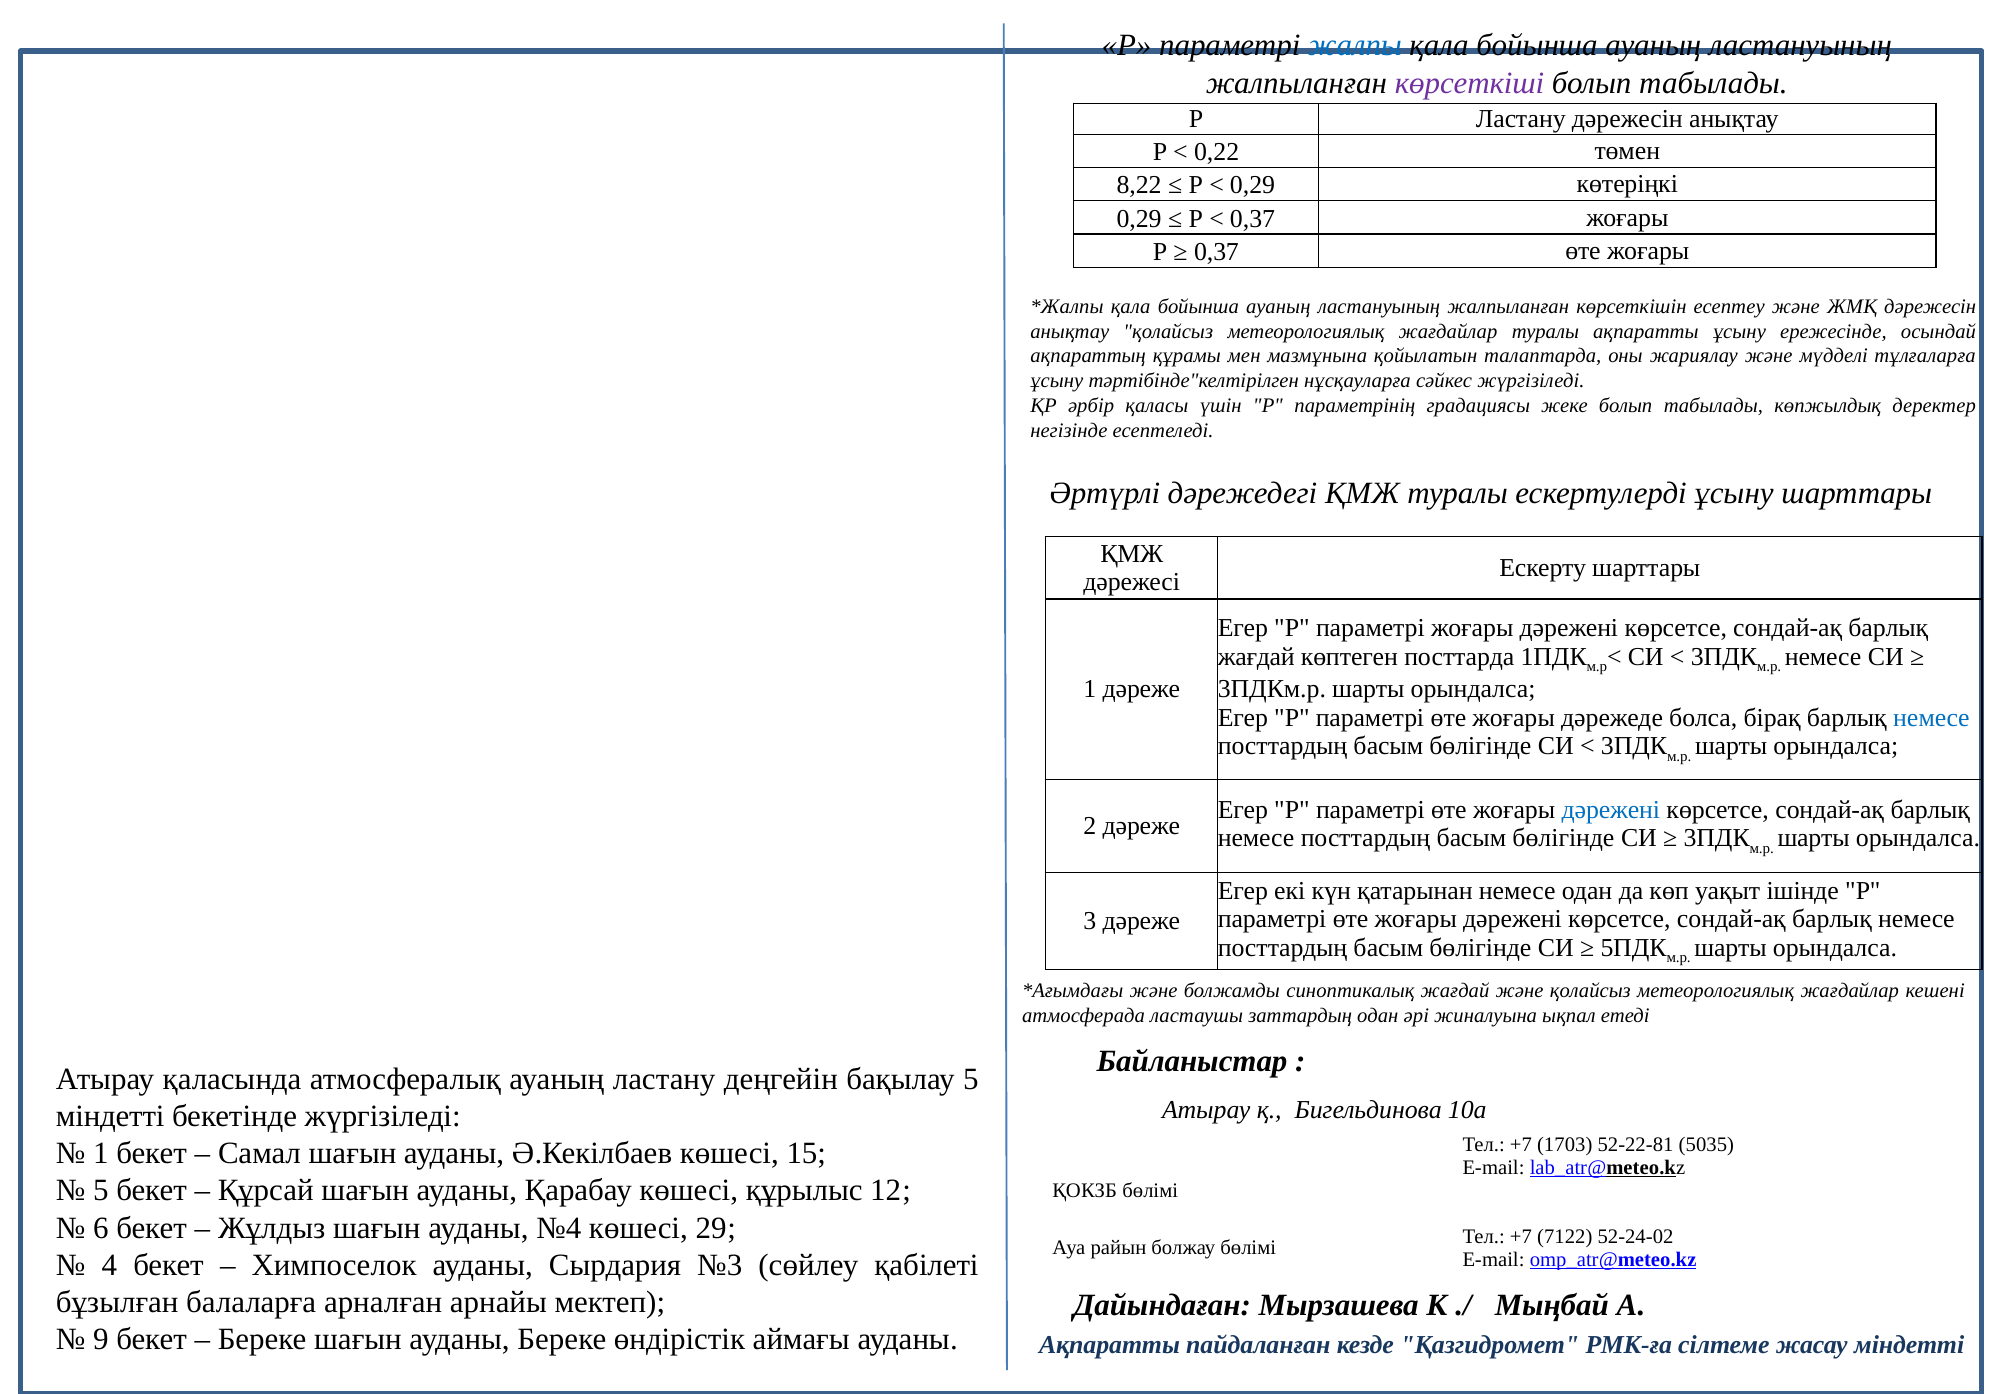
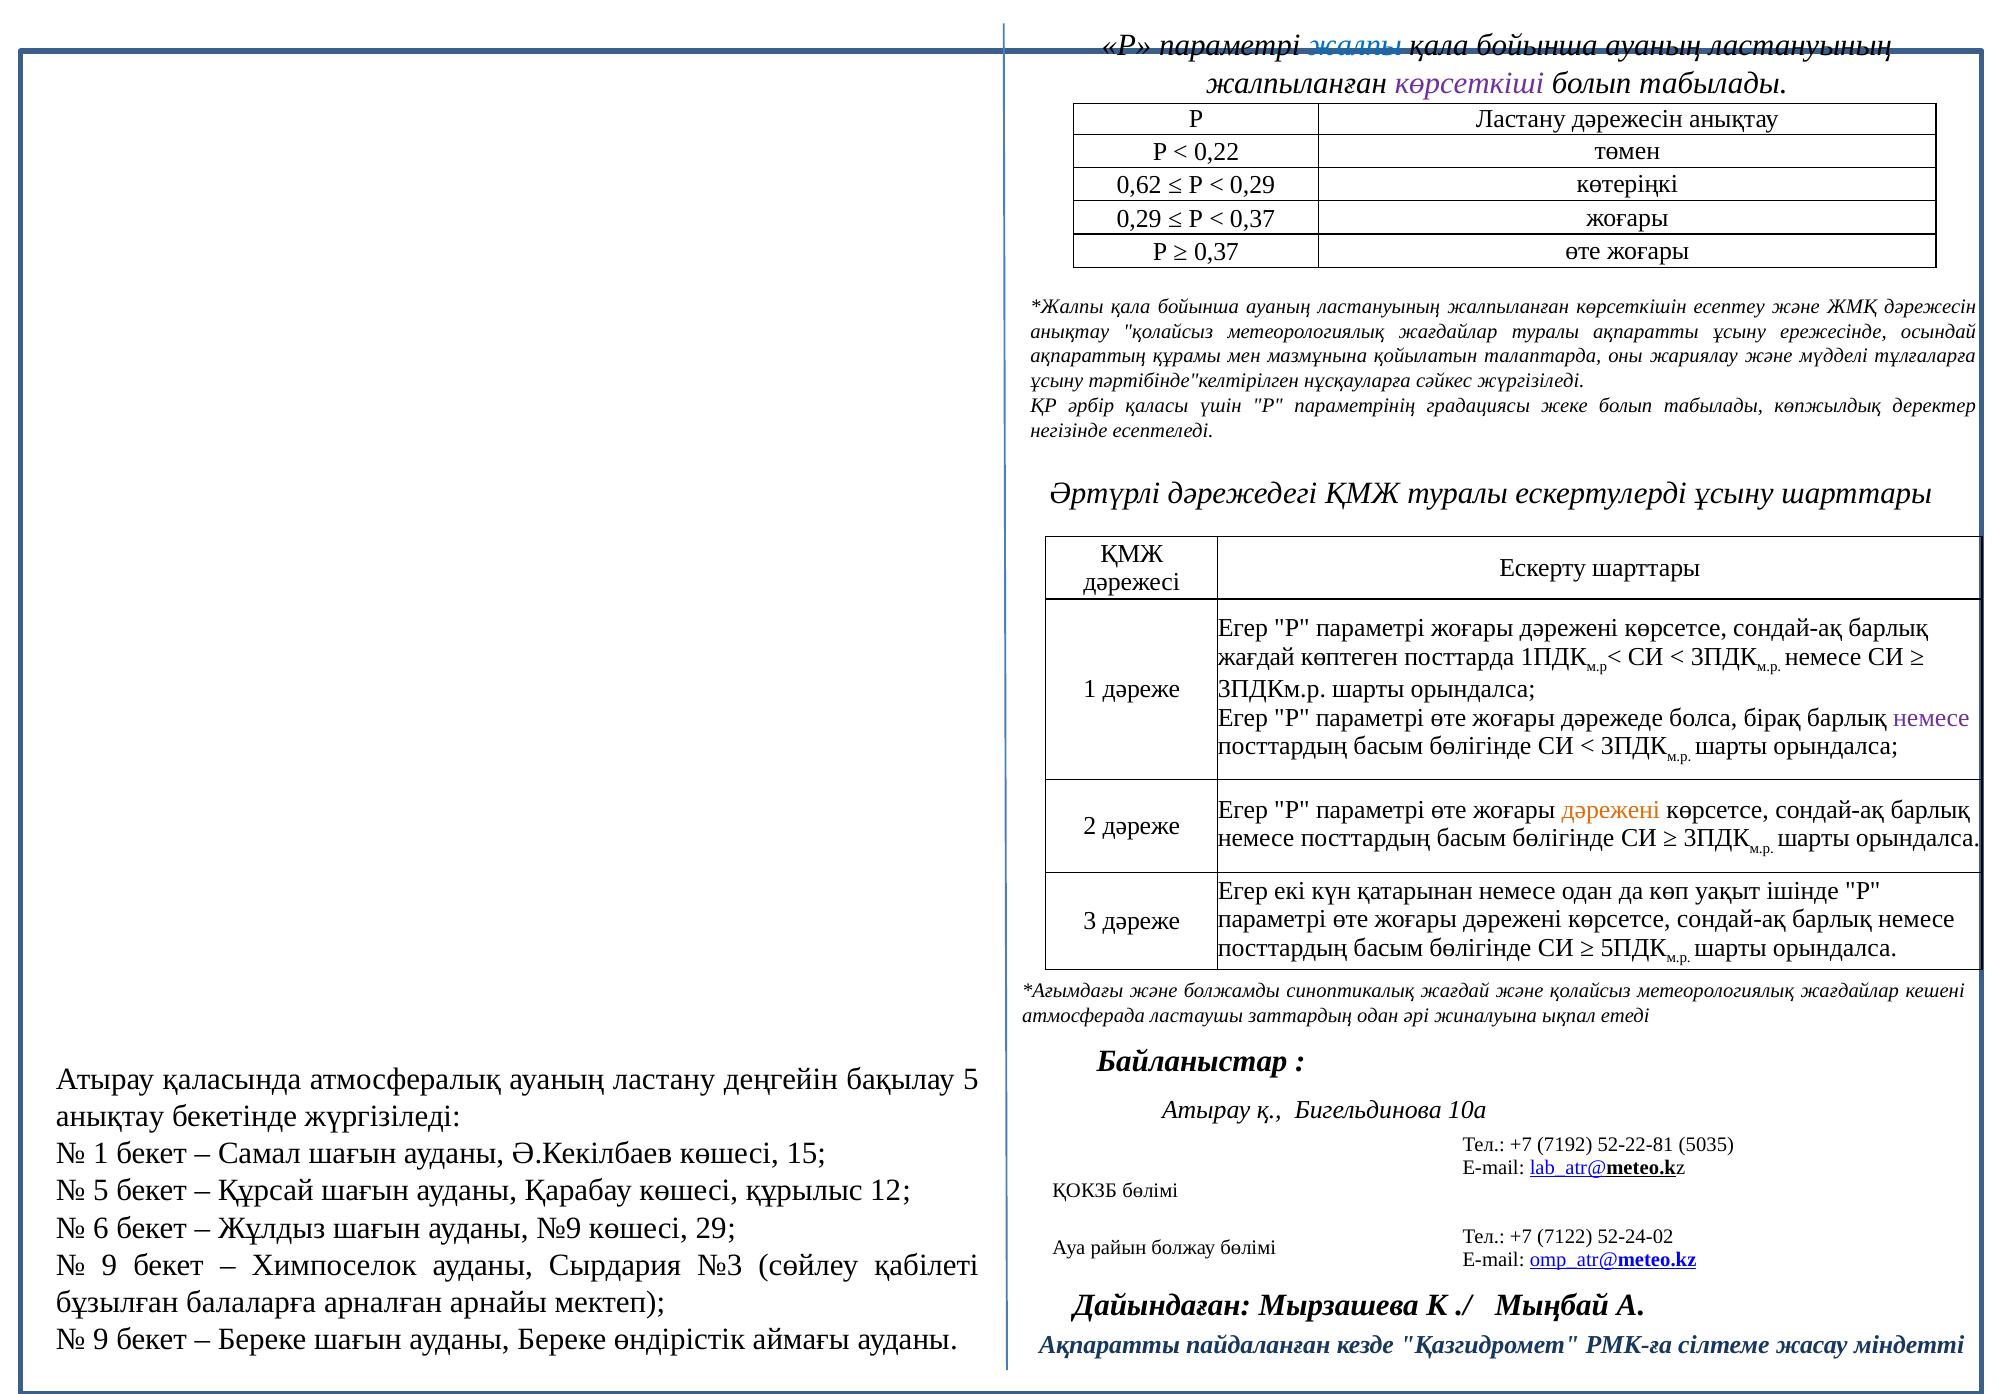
8,22: 8,22 -> 0,62 (1139, 185)
немесе colour: blue -> purple (1931, 718)
дәрежені colour: blue -> orange (1611, 810)
міндетті: міндетті -> анықтау (110, 1117)
1703: 1703 -> 7192 (1565, 1145)
№4: №4 -> №9 (559, 1228)
4: 4 -> 9 (109, 1265)
